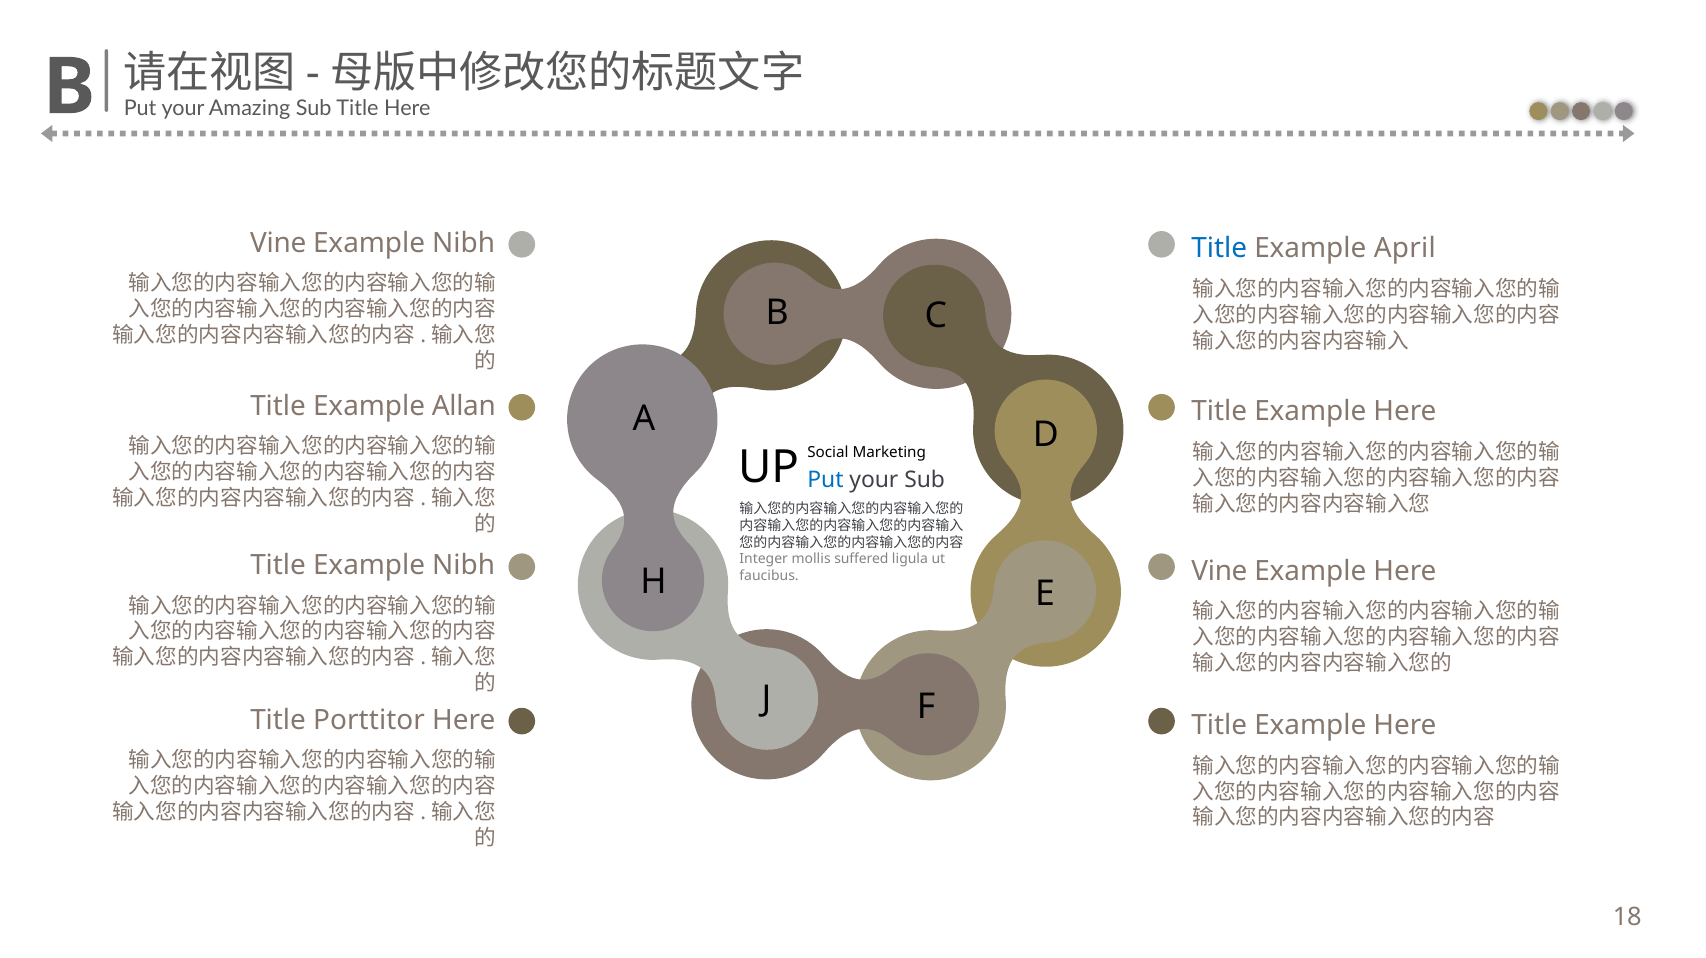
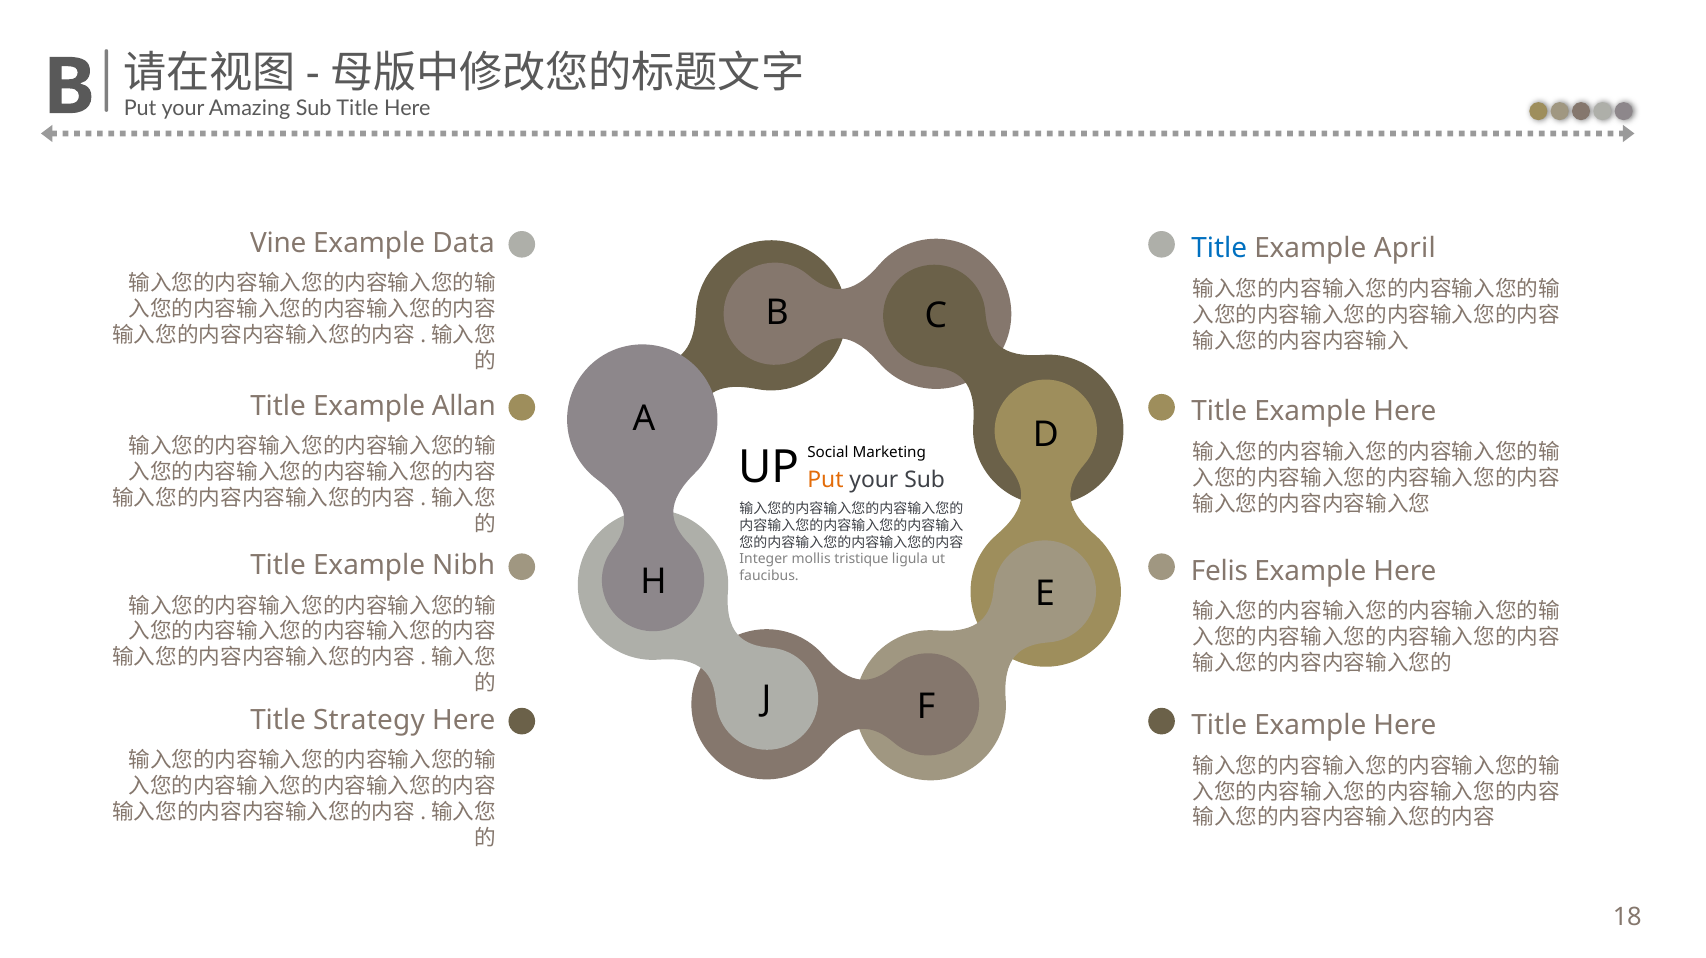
Nibh: Nibh -> Data (464, 243)
Put colour: blue -> orange (825, 480)
suffered: suffered -> tristique (861, 559)
Vine: Vine -> Felis (1219, 571)
Porttitor: Porttitor -> Strategy (369, 719)
